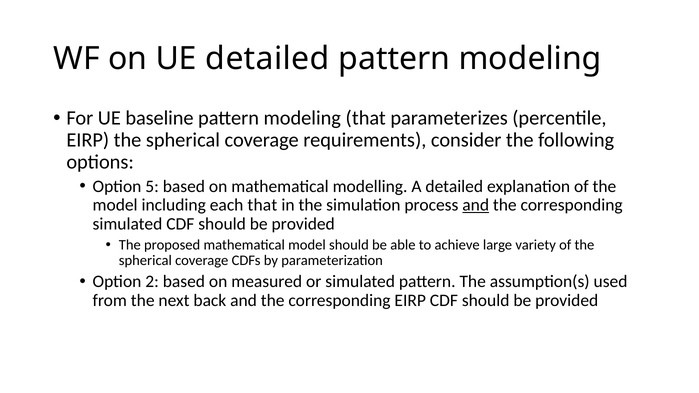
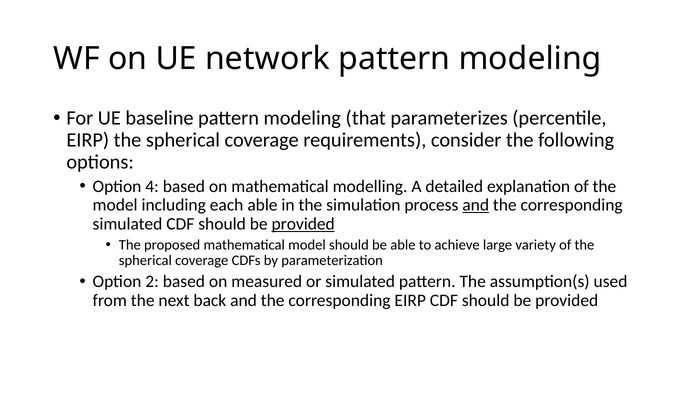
UE detailed: detailed -> network (268, 59)
5: 5 -> 4 (152, 186)
each that: that -> able (262, 205)
provided underline: none -> present (303, 224)
